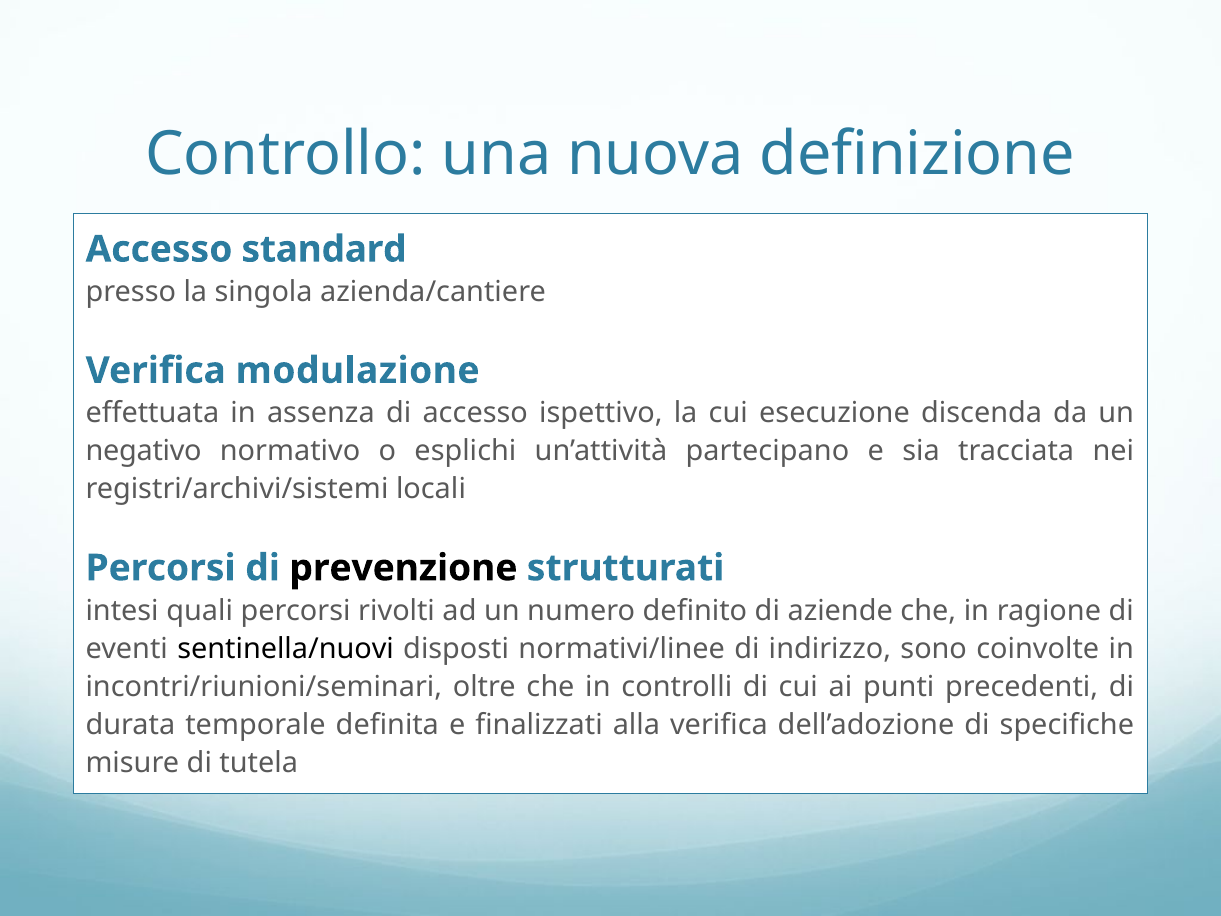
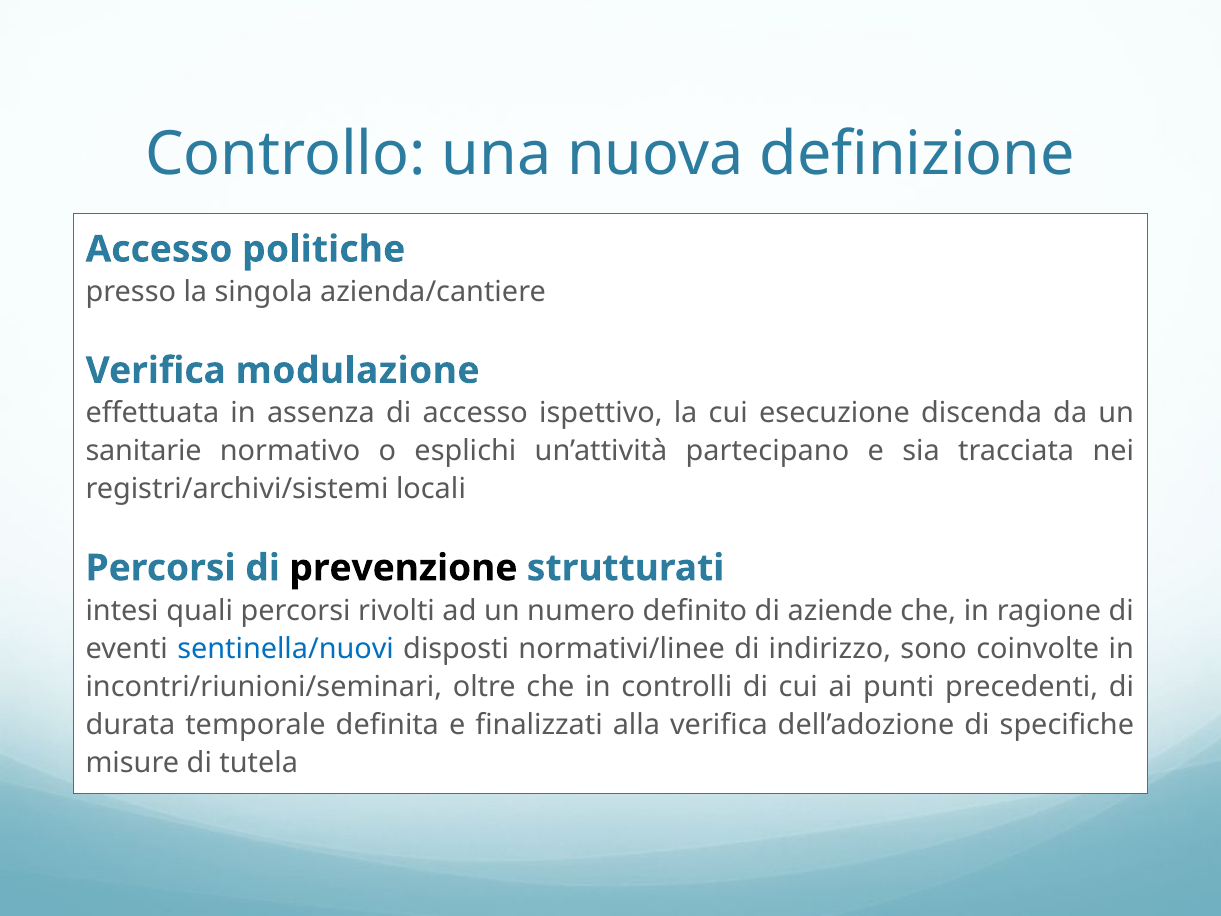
standard: standard -> politiche (324, 249)
negativo: negativo -> sanitarie (144, 451)
sentinella/nuovi colour: black -> blue (286, 648)
